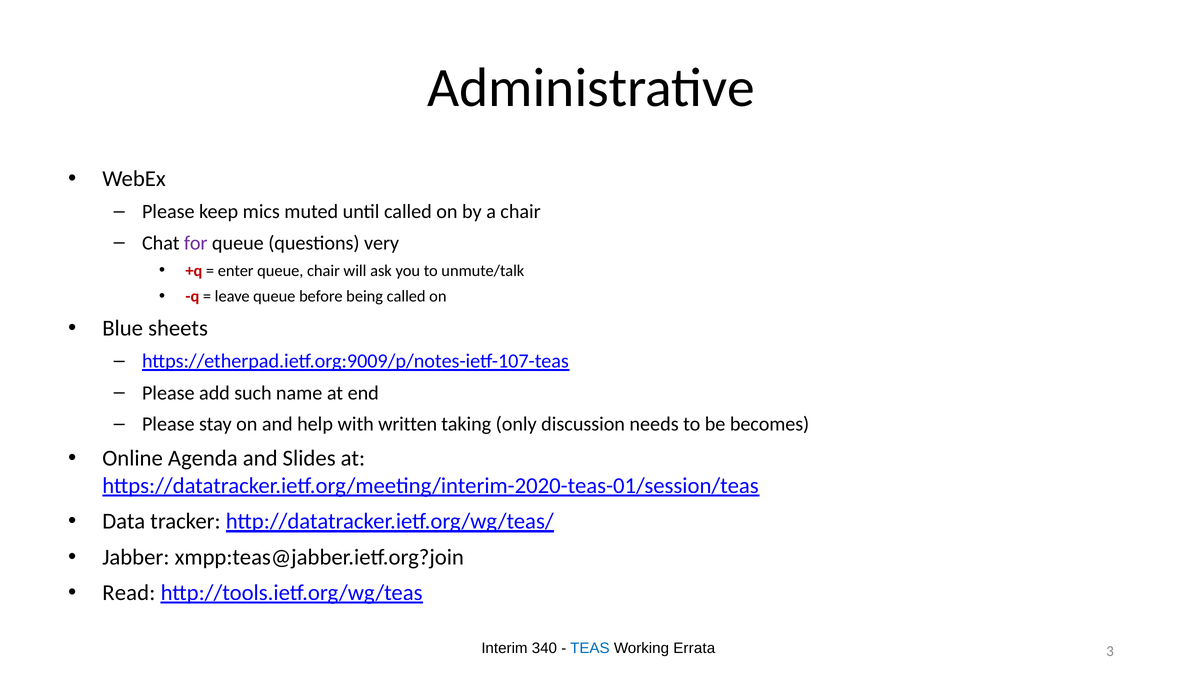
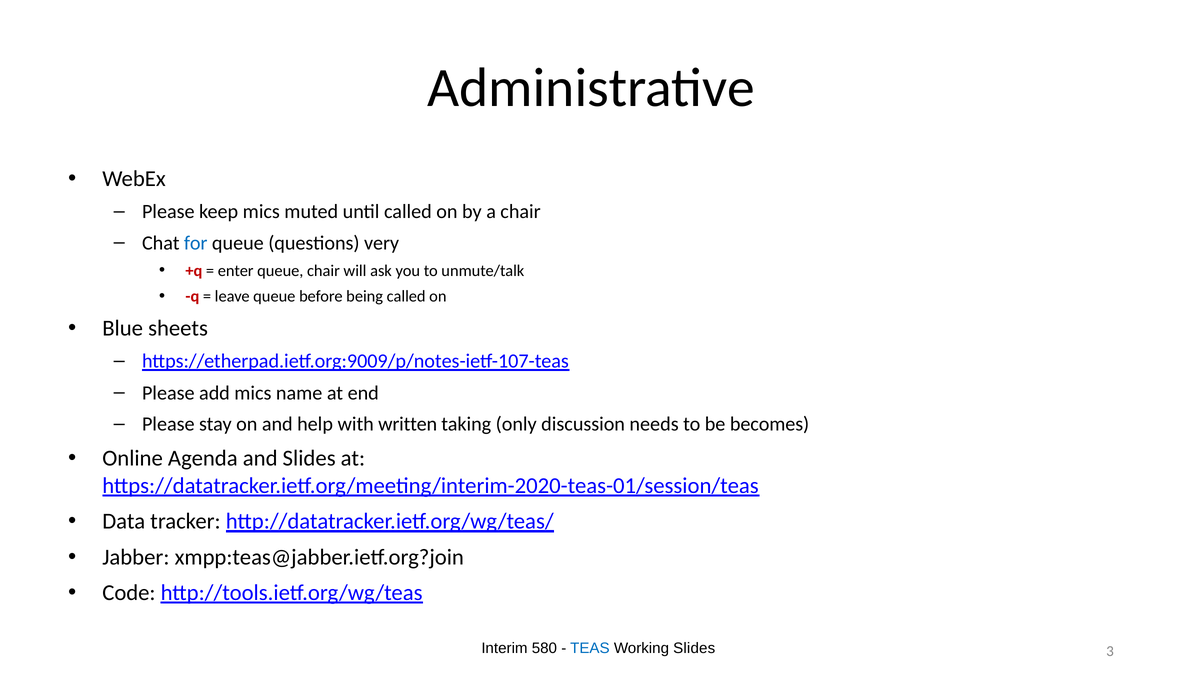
for colour: purple -> blue (196, 243)
add such: such -> mics (253, 393)
Read: Read -> Code (129, 593)
340: 340 -> 580 (544, 648)
Working Errata: Errata -> Slides (694, 648)
